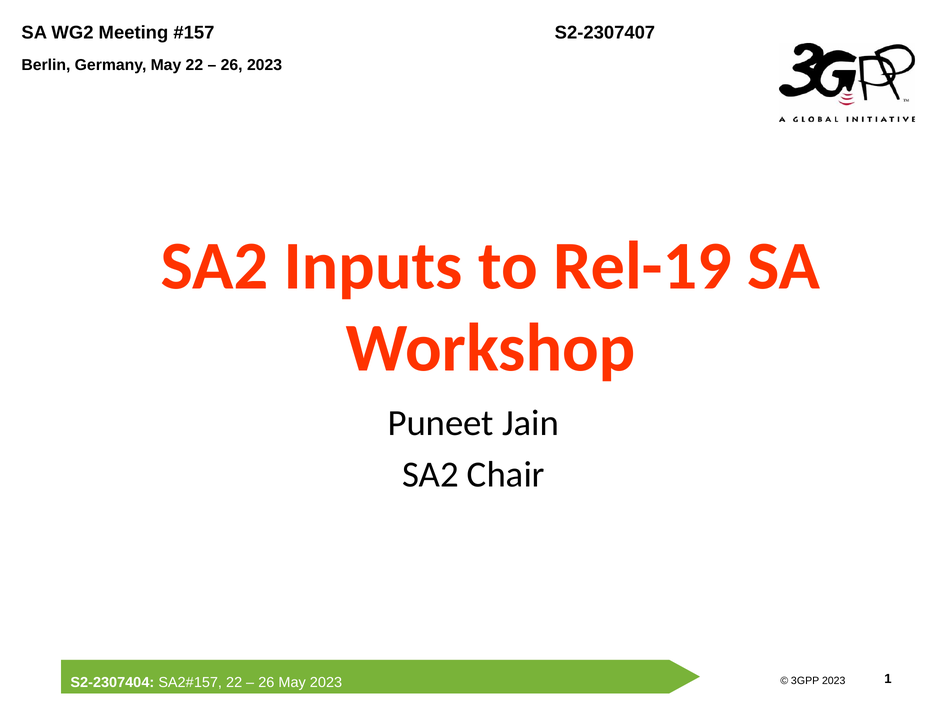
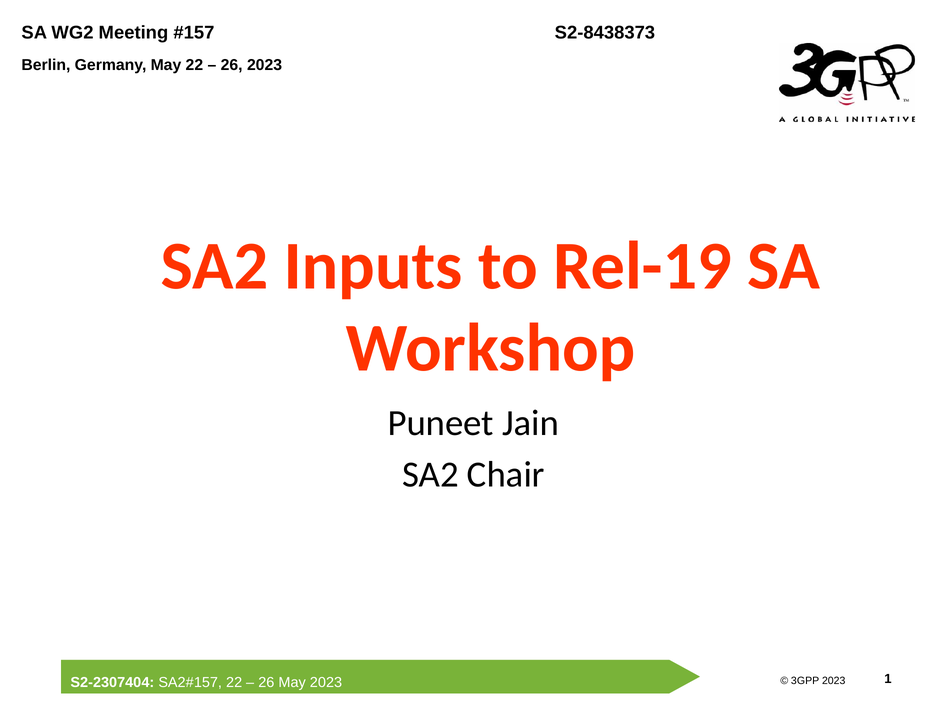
S2-2307407: S2-2307407 -> S2-8438373 (605, 33)
